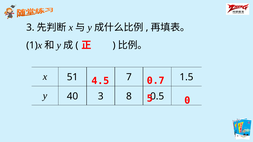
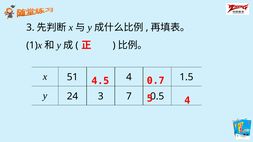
51 7: 7 -> 4 (129, 77)
40: 40 -> 24 (72, 96)
8: 8 -> 7 (129, 96)
0: 0 -> 4 (187, 101)
